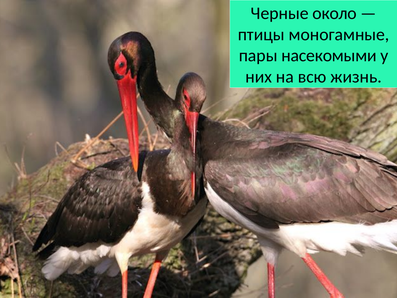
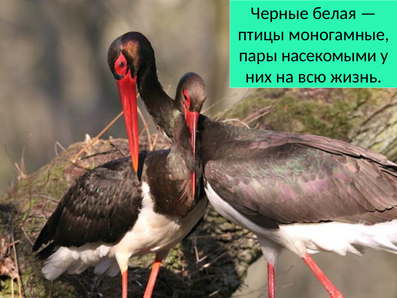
около: около -> белая (335, 13)
